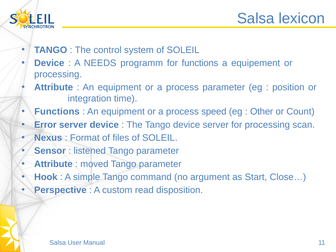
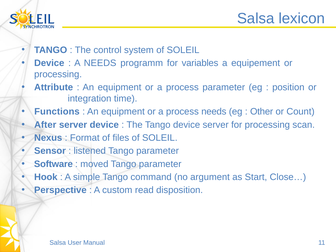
for functions: functions -> variables (200, 63)
process speed: speed -> needs (214, 112)
Error: Error -> After (45, 125)
Attribute: Attribute -> Software (53, 164)
